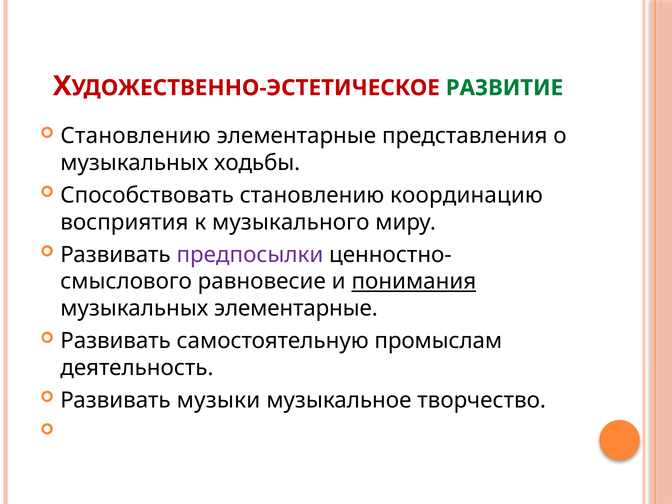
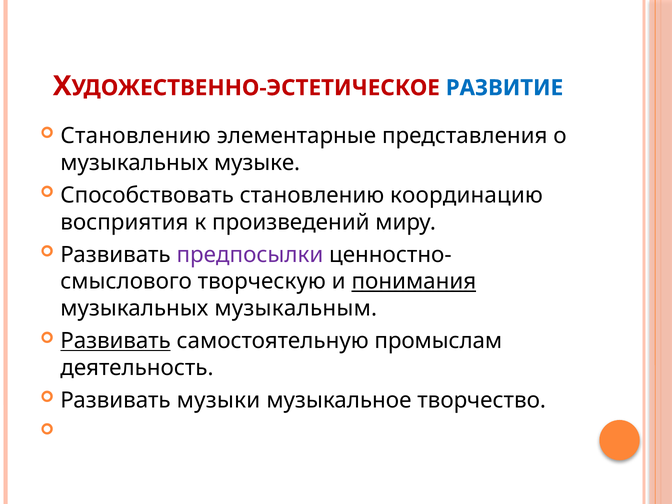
РАЗВИТИЕ colour: green -> blue (504, 88)
ходьбы: ходьбы -> музыке (257, 163)
музыкального: музыкального -> произведений (291, 222)
равновесие: равновесие -> творческую (262, 282)
музыкальных элементарные: элементарные -> музыкальным (296, 308)
Развивать underline: none -> present (116, 341)
